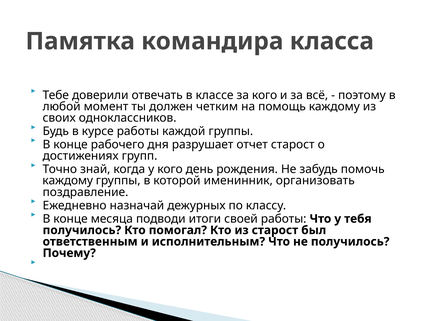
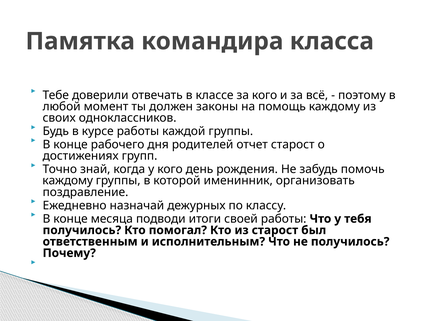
четким: четким -> законы (217, 106)
разрушает: разрушает -> родителей (203, 144)
